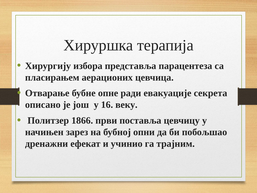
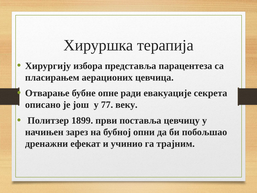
16: 16 -> 77 (107, 105)
1866: 1866 -> 1899 (82, 120)
